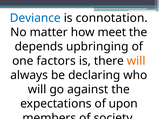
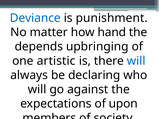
connotation: connotation -> punishment (112, 18)
meet: meet -> hand (112, 32)
factors: factors -> artistic (56, 61)
will colour: orange -> blue (136, 61)
